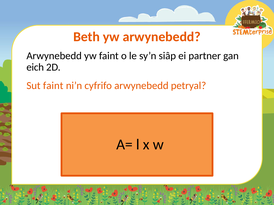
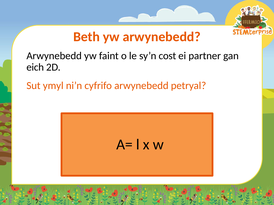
siâp: siâp -> cost (167, 56)
Sut faint: faint -> ymyl (53, 86)
